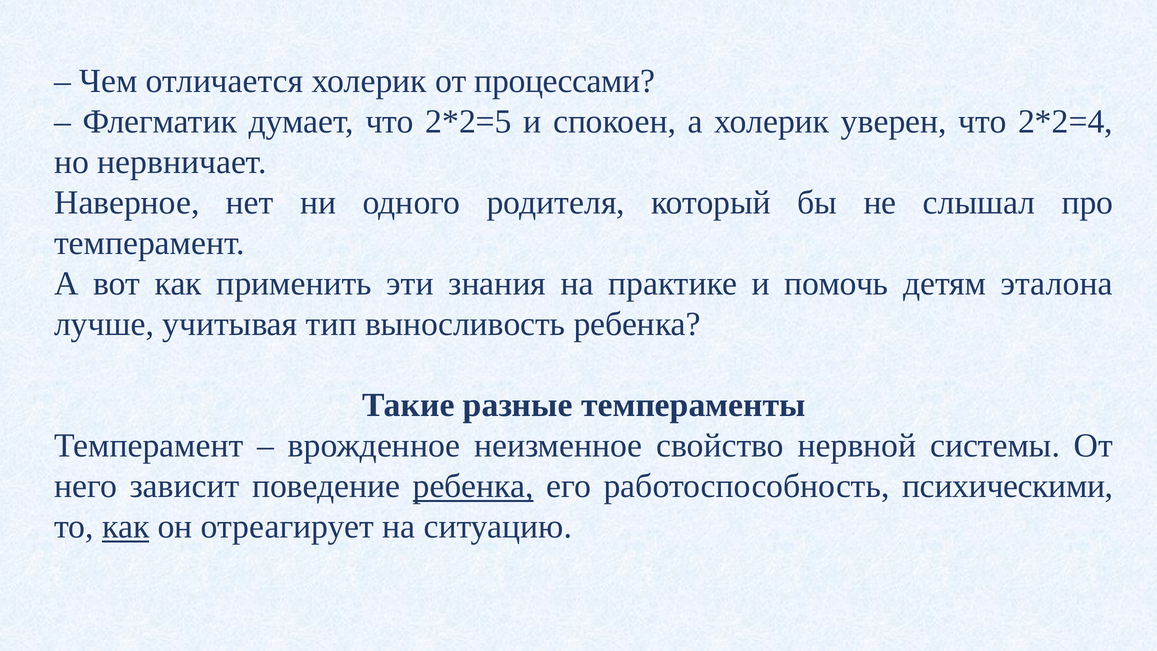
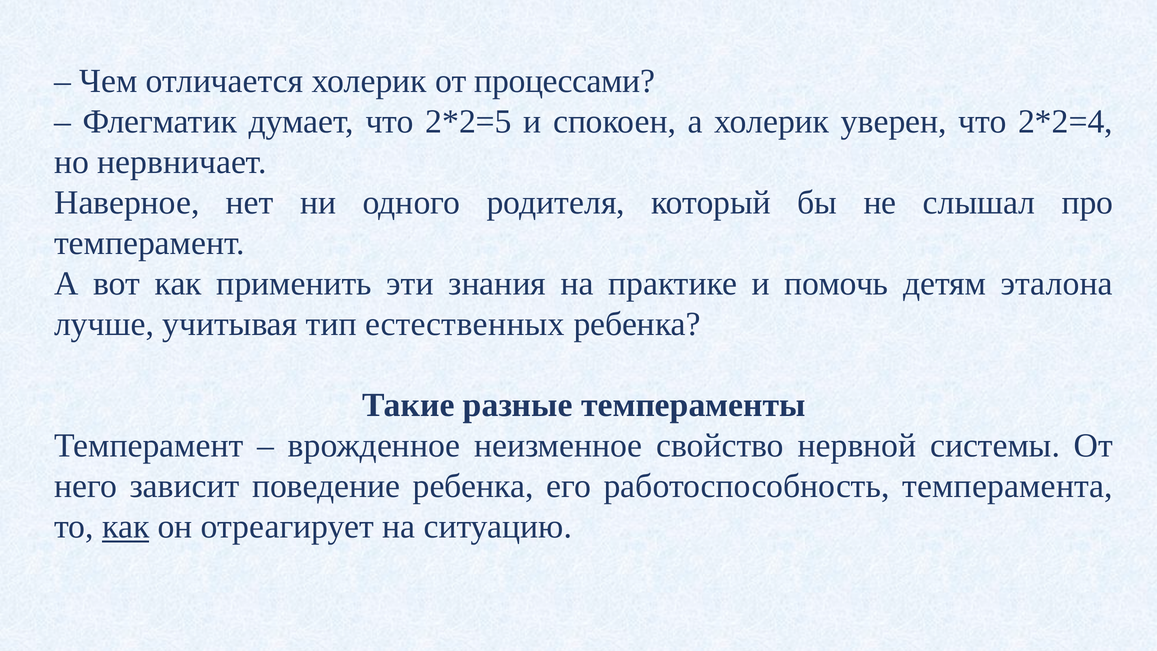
выносливость: выносливость -> естественных (465, 324)
ребенка underline: present -> none (473, 486)
психическими: психическими -> темперамента (1008, 486)
